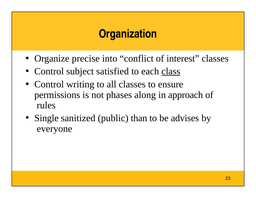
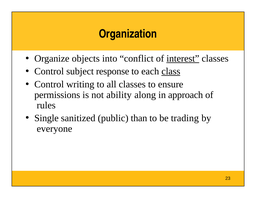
precise: precise -> objects (86, 59)
interest underline: none -> present (183, 59)
satisfied: satisfied -> response (113, 71)
phases: phases -> ability (119, 95)
advises: advises -> trading (185, 118)
